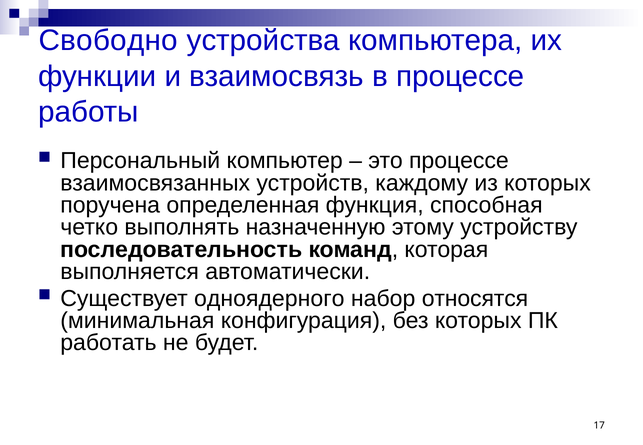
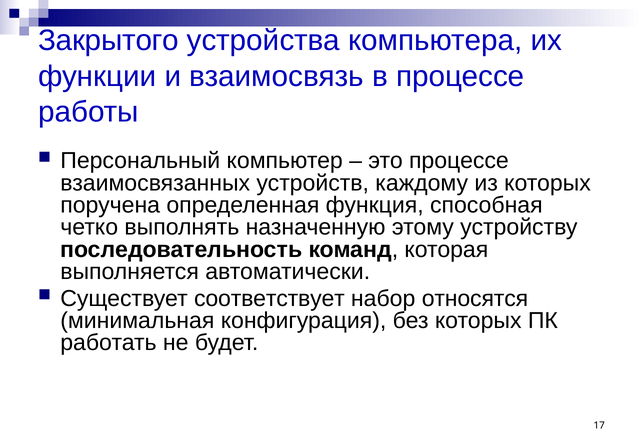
Свободно: Свободно -> Закрытого (109, 41)
одноядерного: одноядерного -> соответствует (269, 299)
